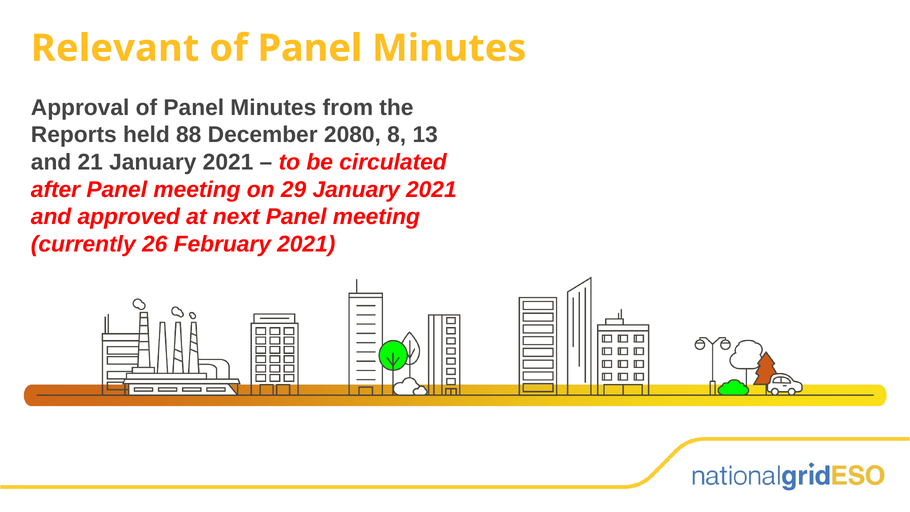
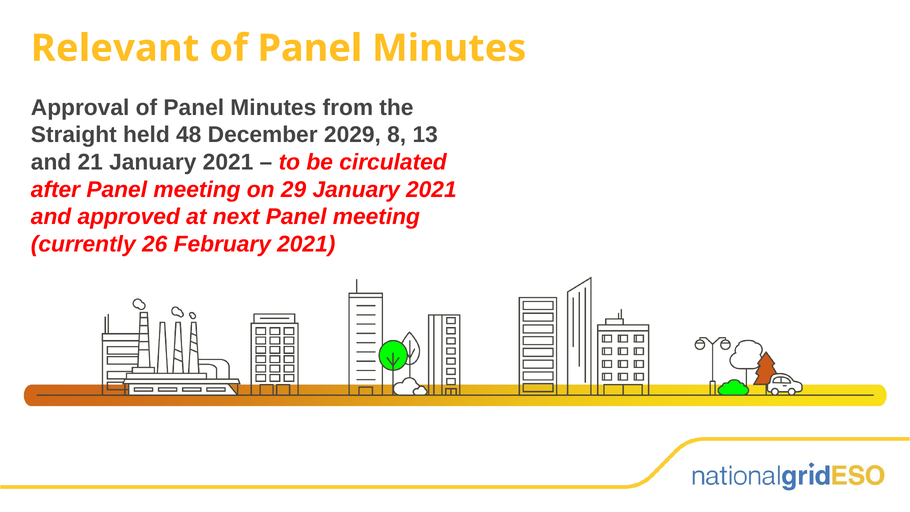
Reports: Reports -> Straight (74, 135)
88: 88 -> 48 (189, 135)
2080: 2080 -> 2029 (352, 135)
